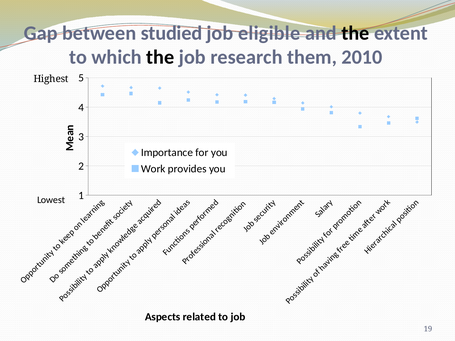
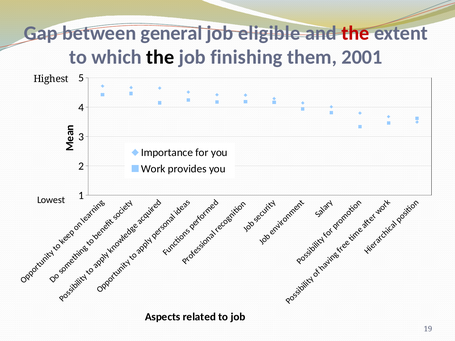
studied: studied -> general (171, 33)
the colour: black -> red (355, 33)
research: research -> finishing (246, 57)
2010: 2010 -> 2001 (362, 57)
